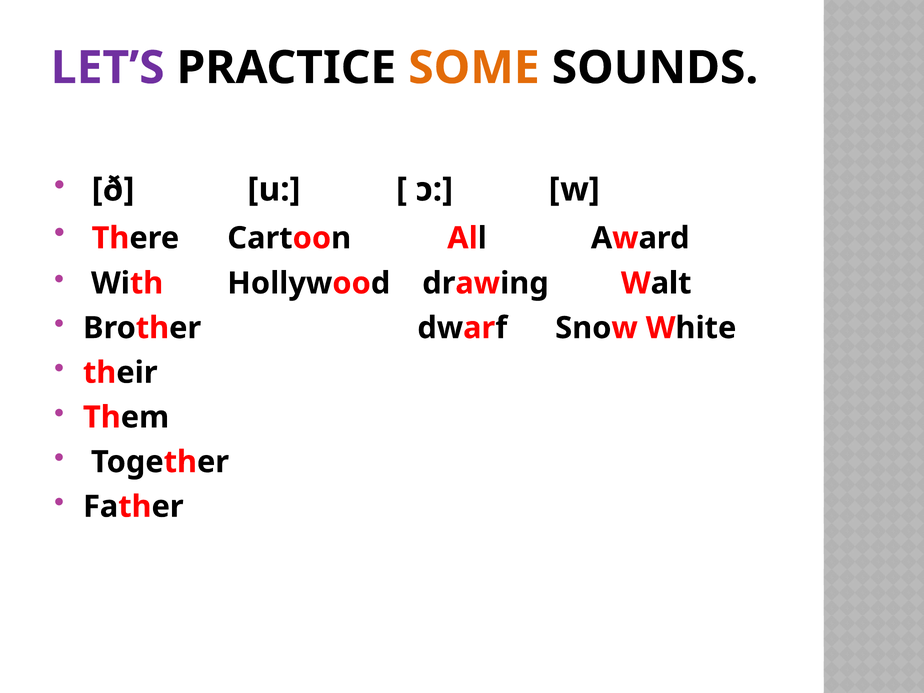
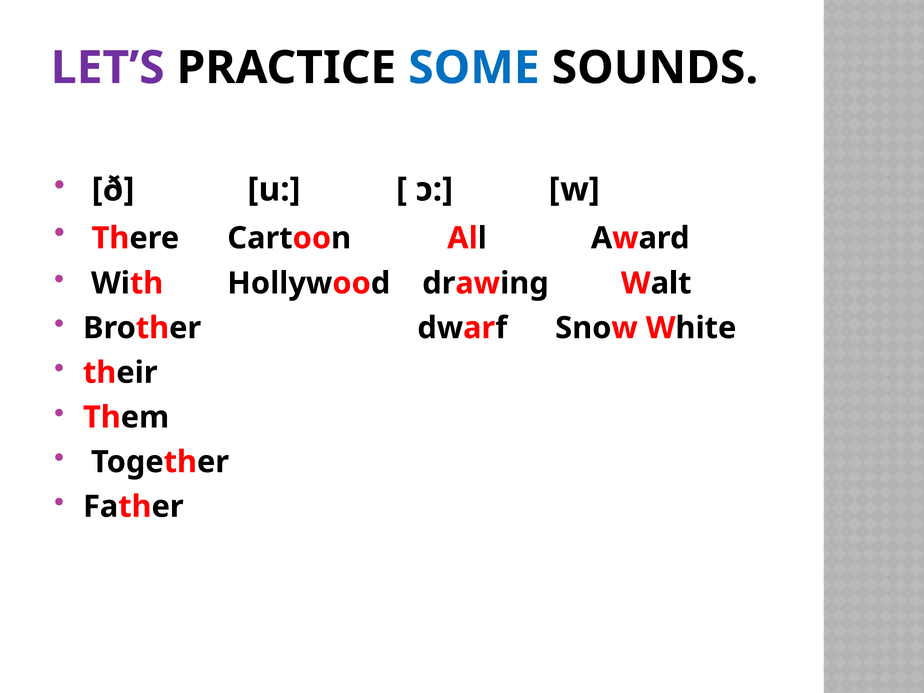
SOME colour: orange -> blue (474, 68)
